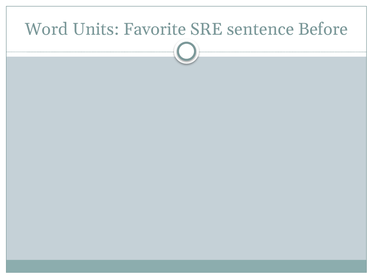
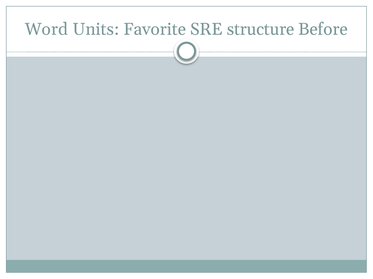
sentence: sentence -> structure (261, 29)
